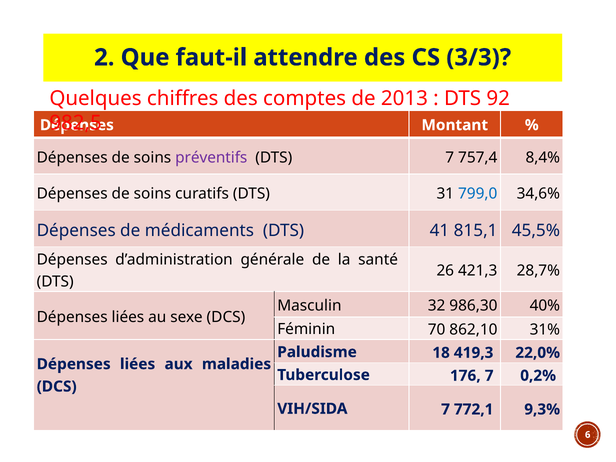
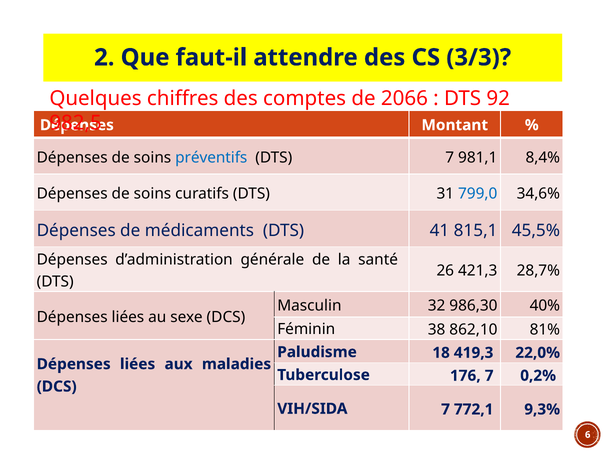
2013: 2013 -> 2066 (404, 99)
préventifs colour: purple -> blue (211, 158)
757,4: 757,4 -> 981,1 (478, 158)
70: 70 -> 38 (437, 330)
31%: 31% -> 81% (545, 330)
